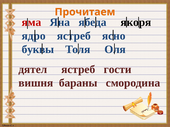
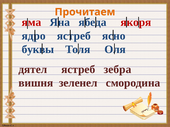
якоря colour: black -> red (136, 22)
гости: гости -> зебра (117, 70)
бараны: бараны -> зеленел (78, 83)
